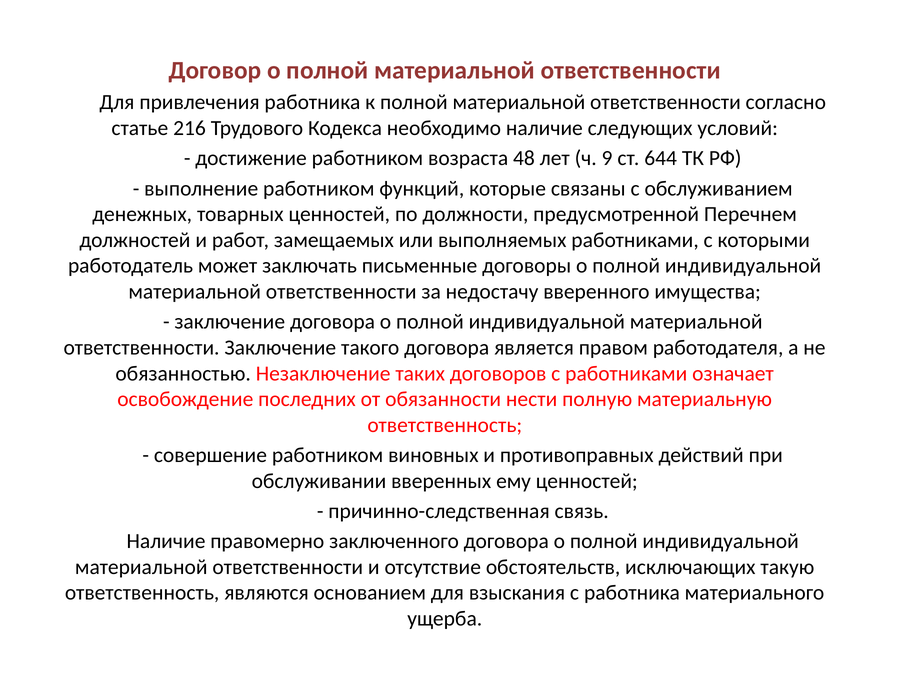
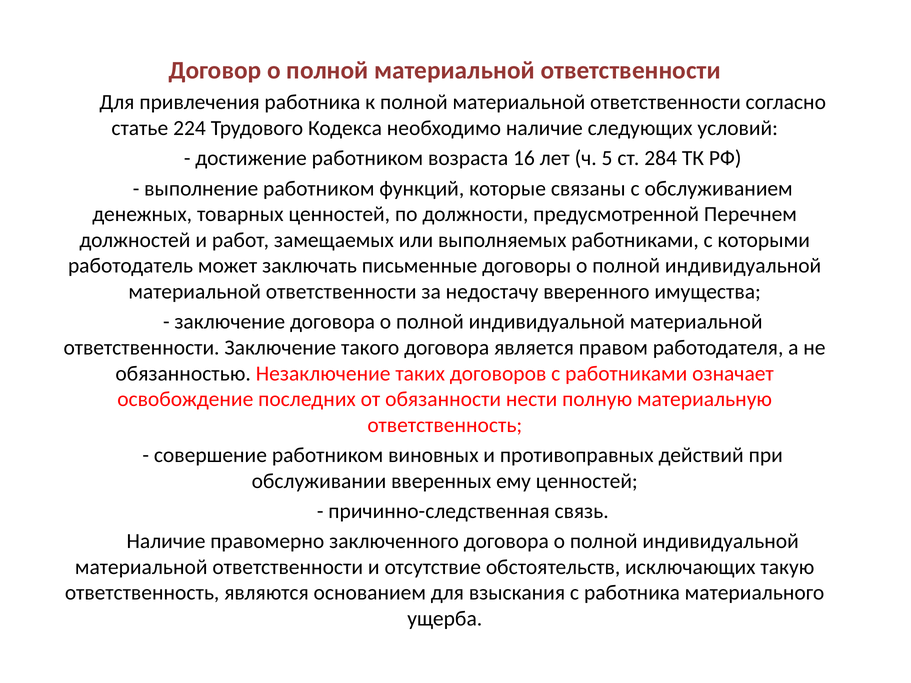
216: 216 -> 224 (190, 128)
48: 48 -> 16 (524, 158)
9: 9 -> 5 (607, 158)
644: 644 -> 284 (661, 158)
